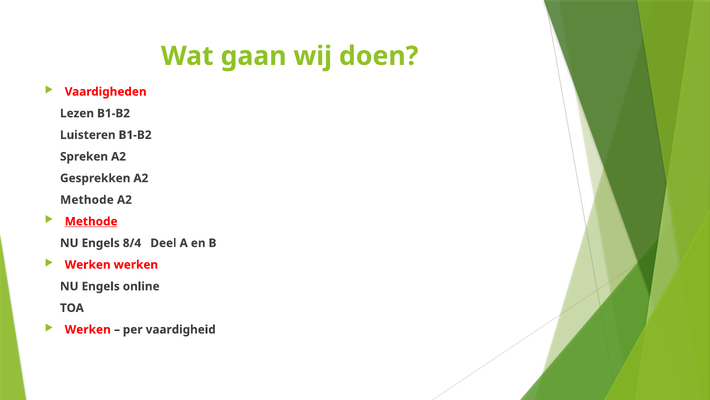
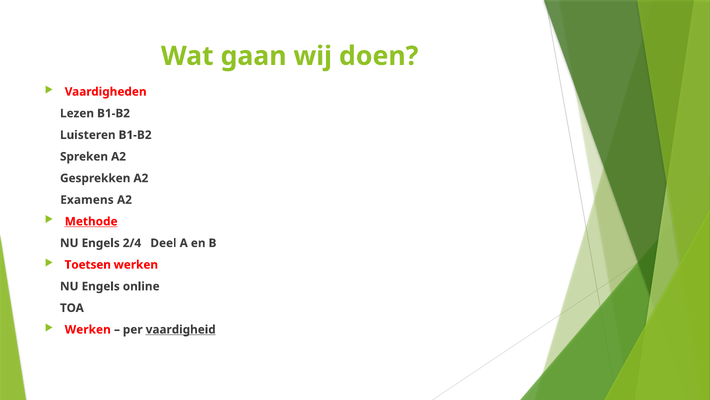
Methode: Methode -> Examens (87, 200)
8/4: 8/4 -> 2/4 (132, 243)
Werken: Werken -> Toetsen (88, 264)
vaardigheid underline: none -> present (181, 329)
